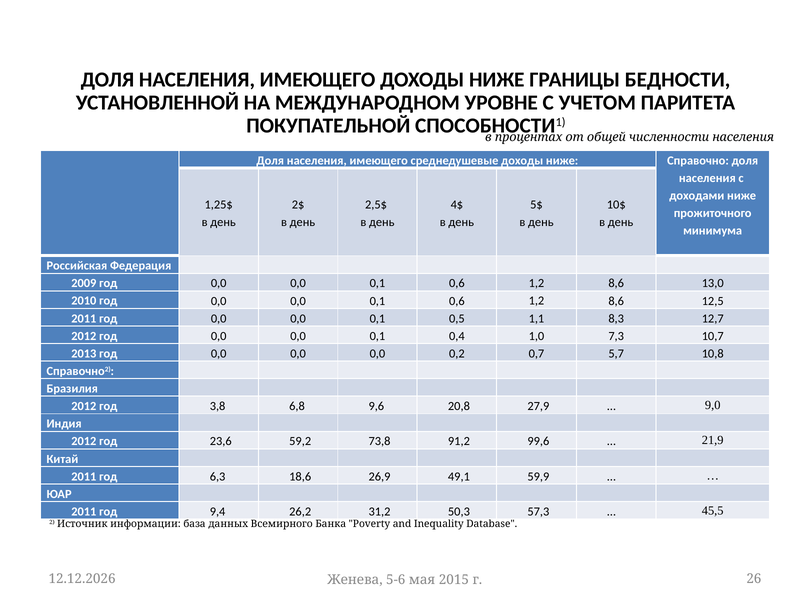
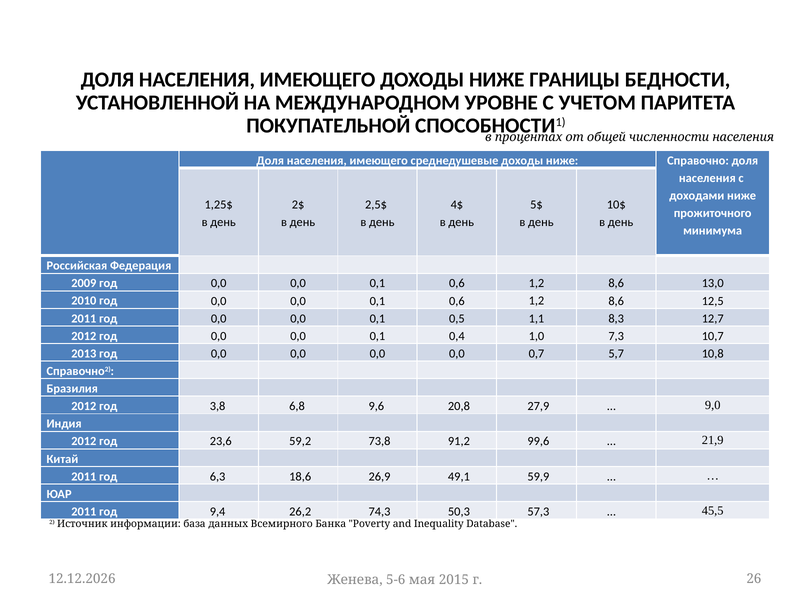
0,0 0,0 0,0 0,2: 0,2 -> 0,0 (457, 354)
31,2: 31,2 -> 74,3 (379, 512)
